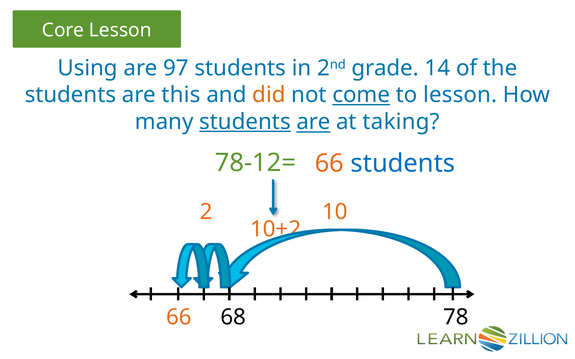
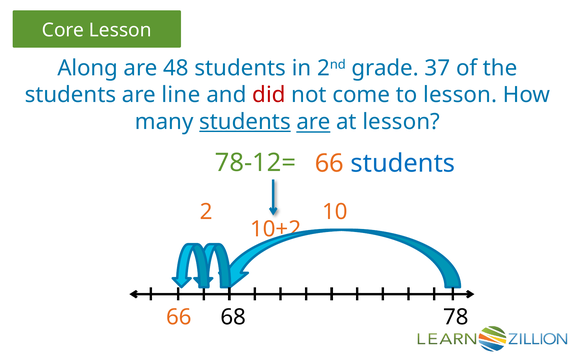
Using: Using -> Along (88, 68)
97: 97 -> 48 (176, 68)
14: 14 -> 37 (437, 68)
this: this -> line (181, 95)
did colour: orange -> red (269, 95)
come underline: present -> none (361, 95)
at taking: taking -> lesson (401, 122)
